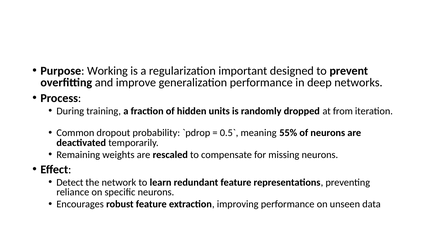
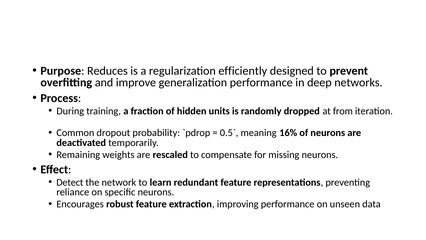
Working: Working -> Reduces (107, 71)
important: important -> efficiently (243, 71)
55%: 55% -> 16% (288, 133)
